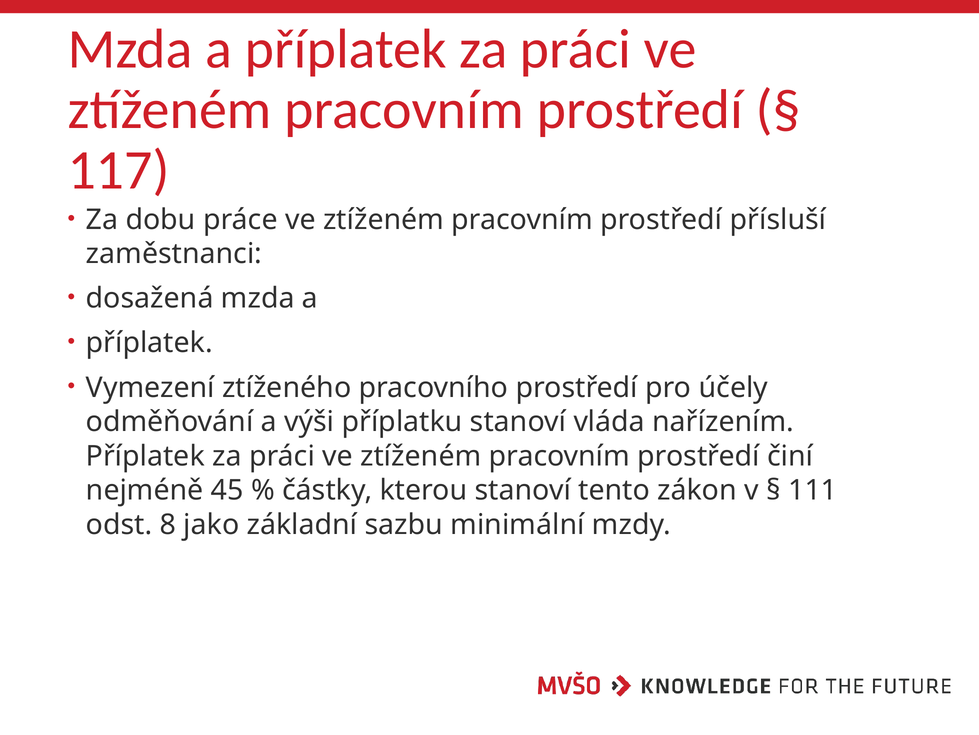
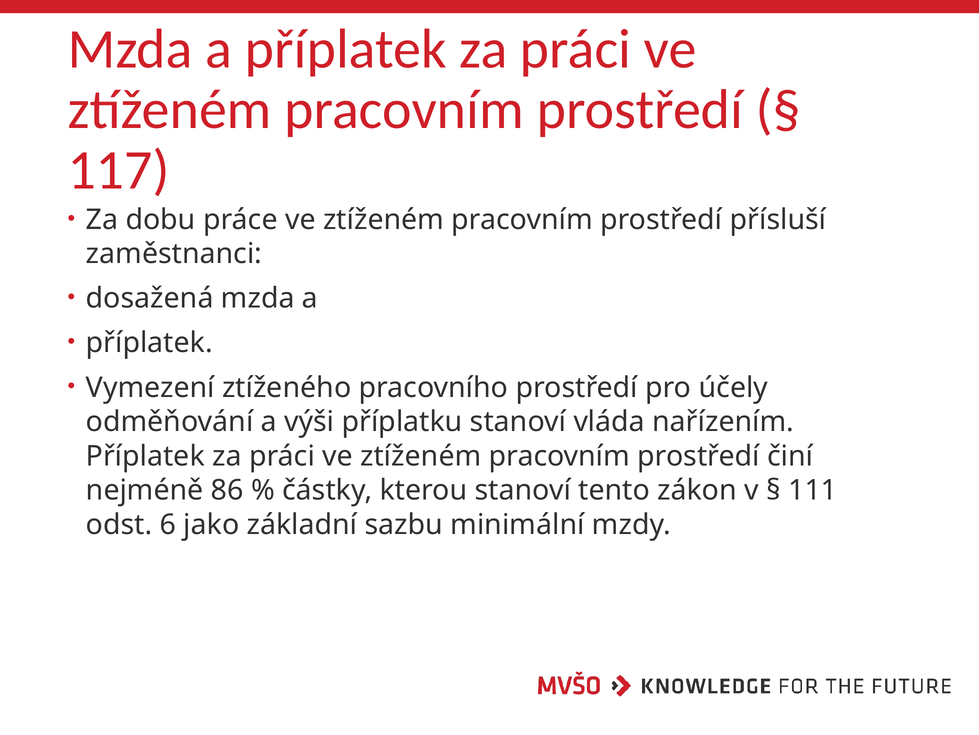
45: 45 -> 86 (227, 490)
8: 8 -> 6 (168, 524)
